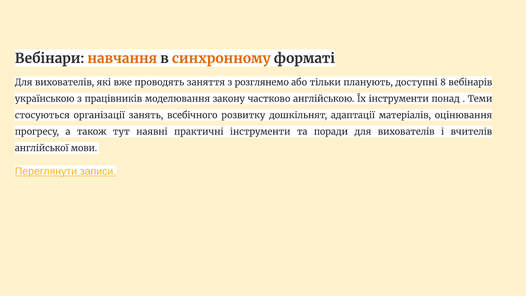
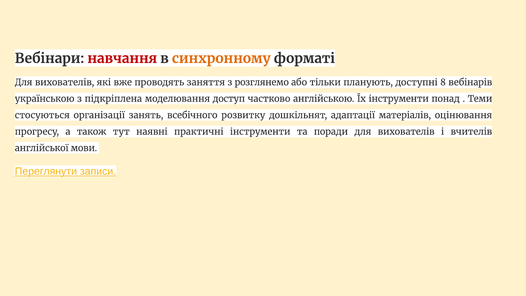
навчання colour: orange -> red (122, 58)
працівників: працівників -> підкріплена (113, 99)
закону: закону -> доступ (229, 99)
